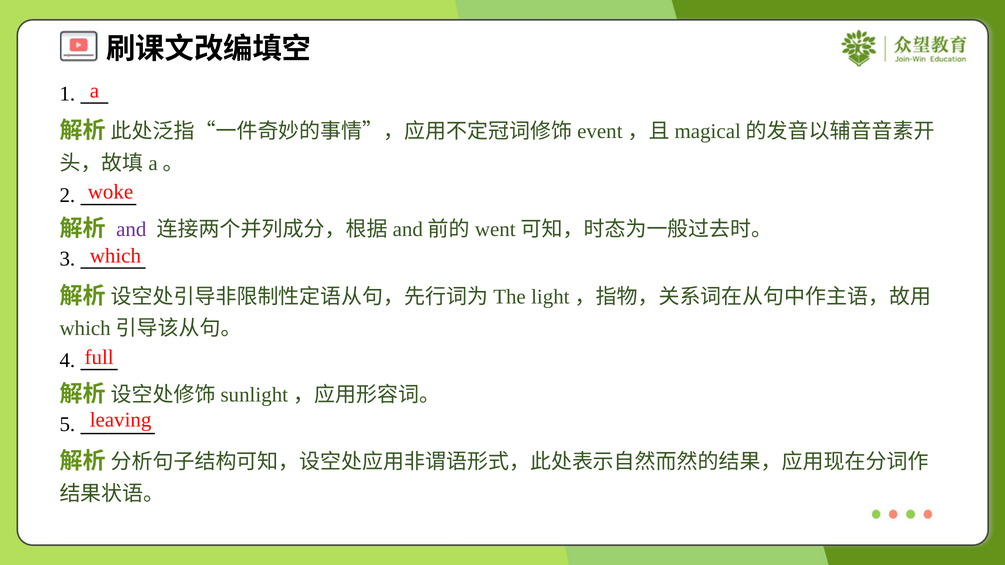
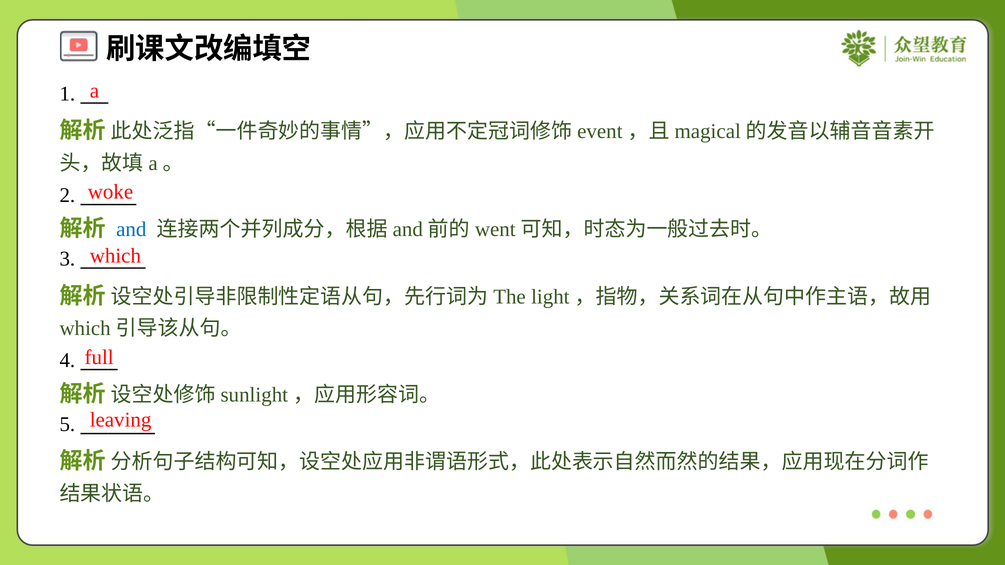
and colour: purple -> blue (131, 230)
